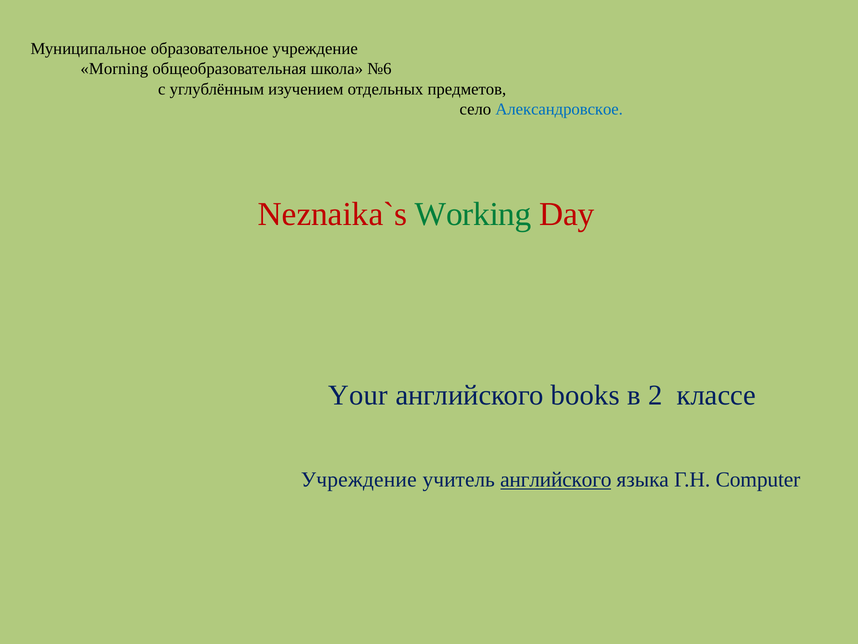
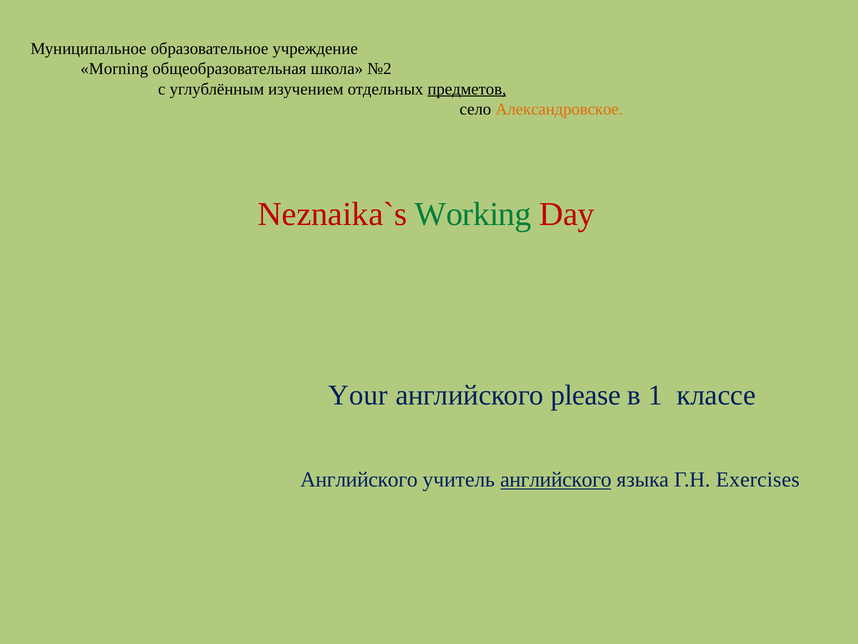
№6: №6 -> №2 (379, 69)
предметов underline: none -> present (467, 89)
Александровское colour: blue -> orange (559, 109)
books: books -> please (586, 395)
2: 2 -> 1 (655, 395)
Учреждение: Учреждение -> Английского (359, 479)
Computer: Computer -> Exercises (758, 479)
